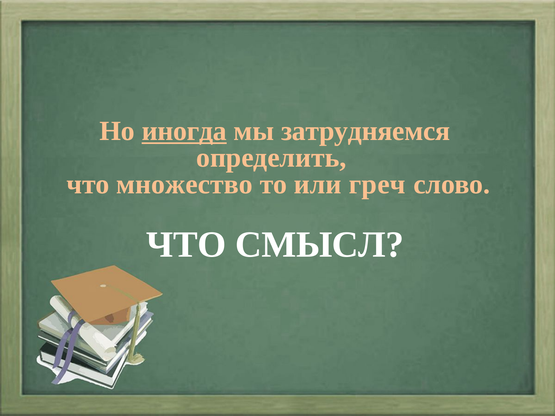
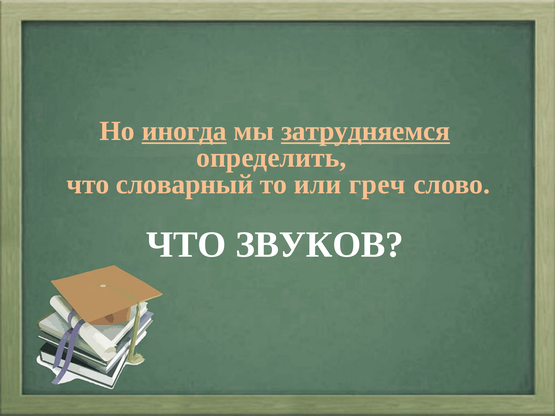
затрудняемся underline: none -> present (366, 131)
множество: множество -> словарный (185, 185)
СМЫСЛ: СМЫСЛ -> ЗВУКОВ (320, 245)
